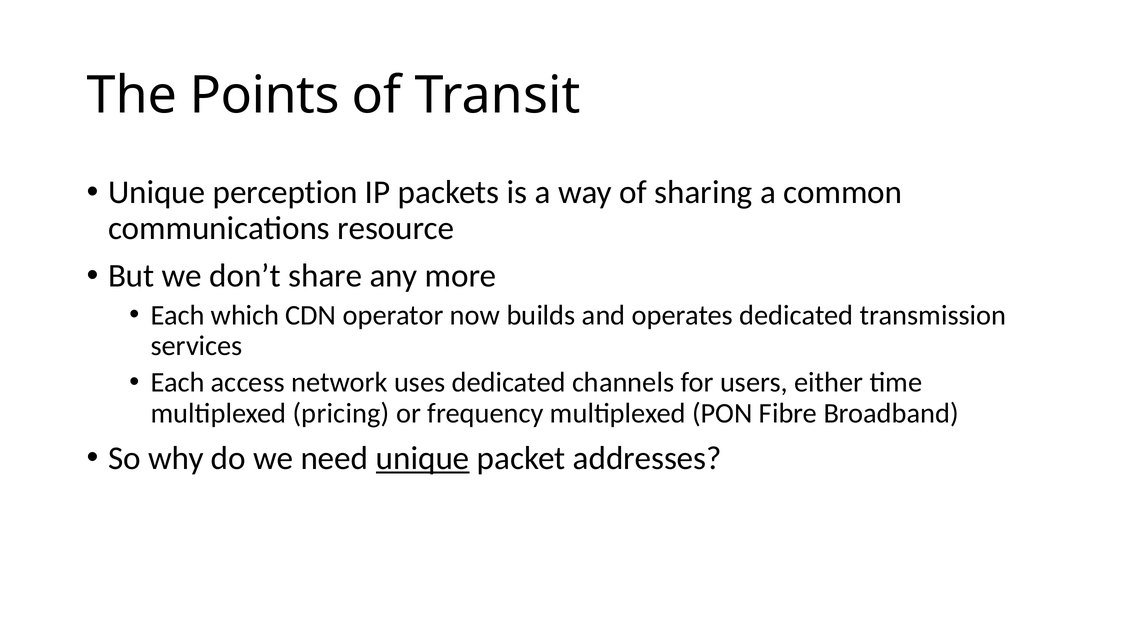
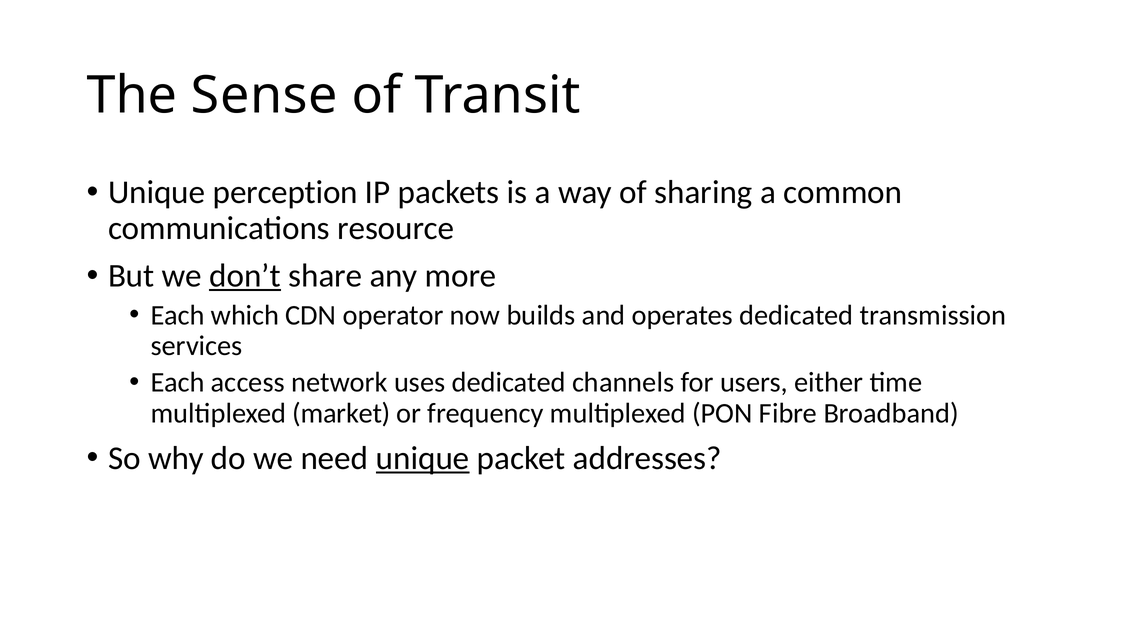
Points: Points -> Sense (264, 96)
don’t underline: none -> present (245, 276)
pricing: pricing -> market (341, 413)
